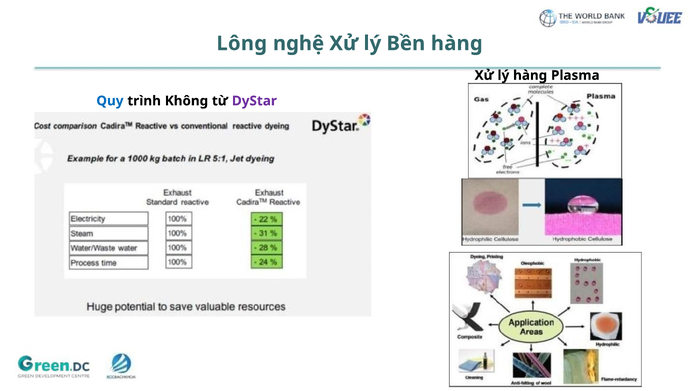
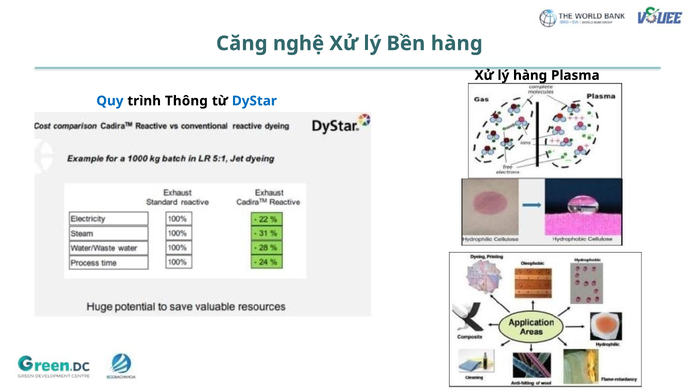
Lông: Lông -> Căng (242, 43)
Không: Không -> Thông (186, 101)
DyStar colour: purple -> blue (254, 101)
